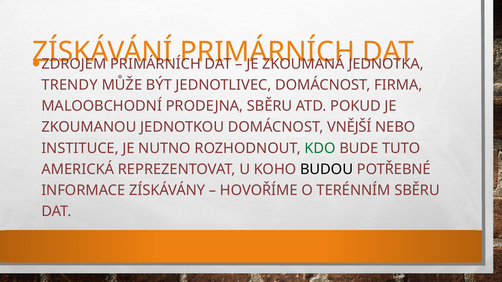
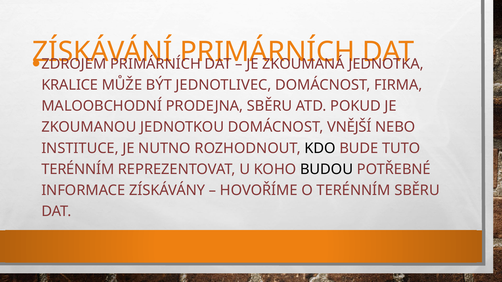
TRENDY: TRENDY -> KRALICE (70, 85)
KDO colour: green -> black (320, 148)
AMERICKÁ: AMERICKÁ -> TERÉNNÍM (78, 170)
